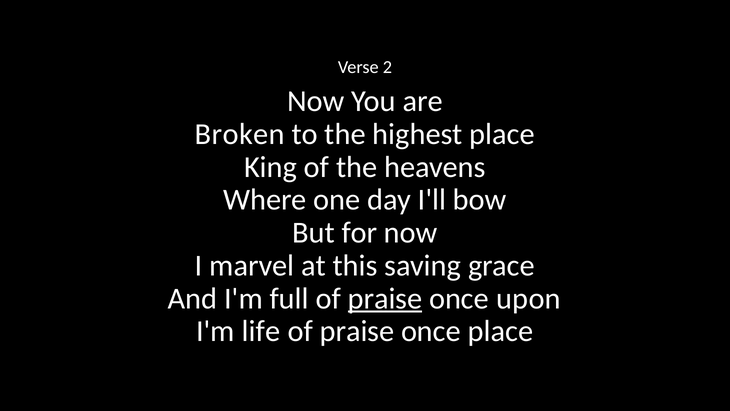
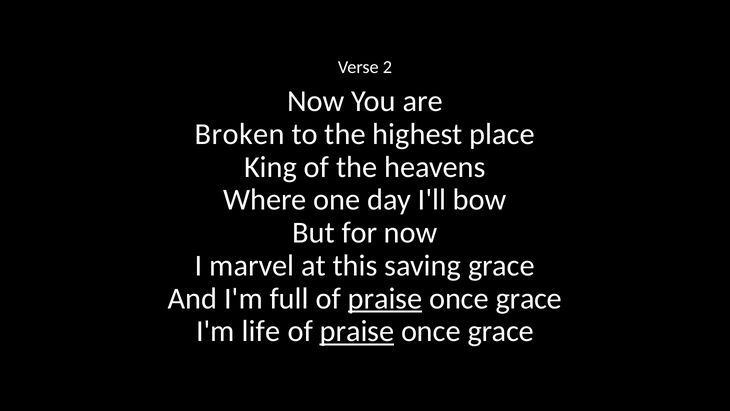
upon: upon -> grace (529, 298)
praise underline: none -> present (357, 331)
place: place -> grace (501, 331)
